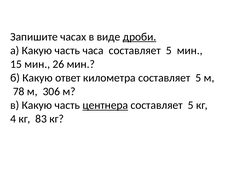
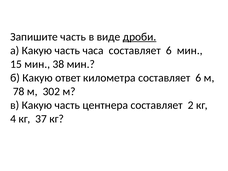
Запишите часах: часах -> часть (73, 37)
часа составляет 5: 5 -> 6 (169, 50)
26: 26 -> 38 (58, 64)
километра составляет 5: 5 -> 6 (198, 78)
306: 306 -> 302 (51, 92)
центнера underline: present -> none (105, 105)
5: 5 -> 2 (191, 105)
83: 83 -> 37 (41, 119)
